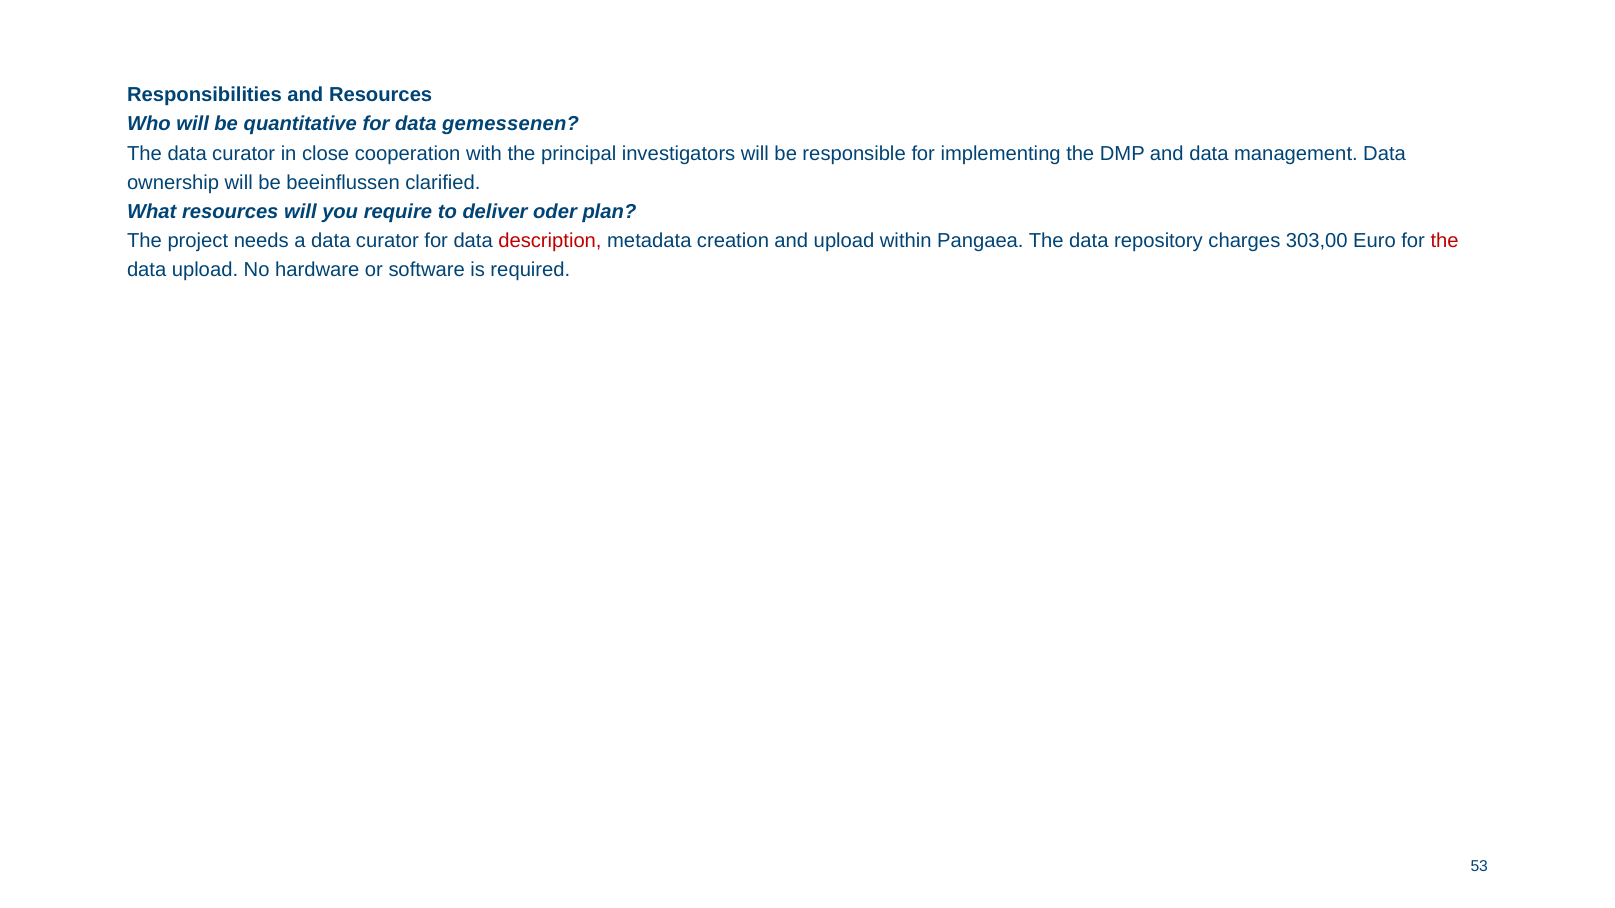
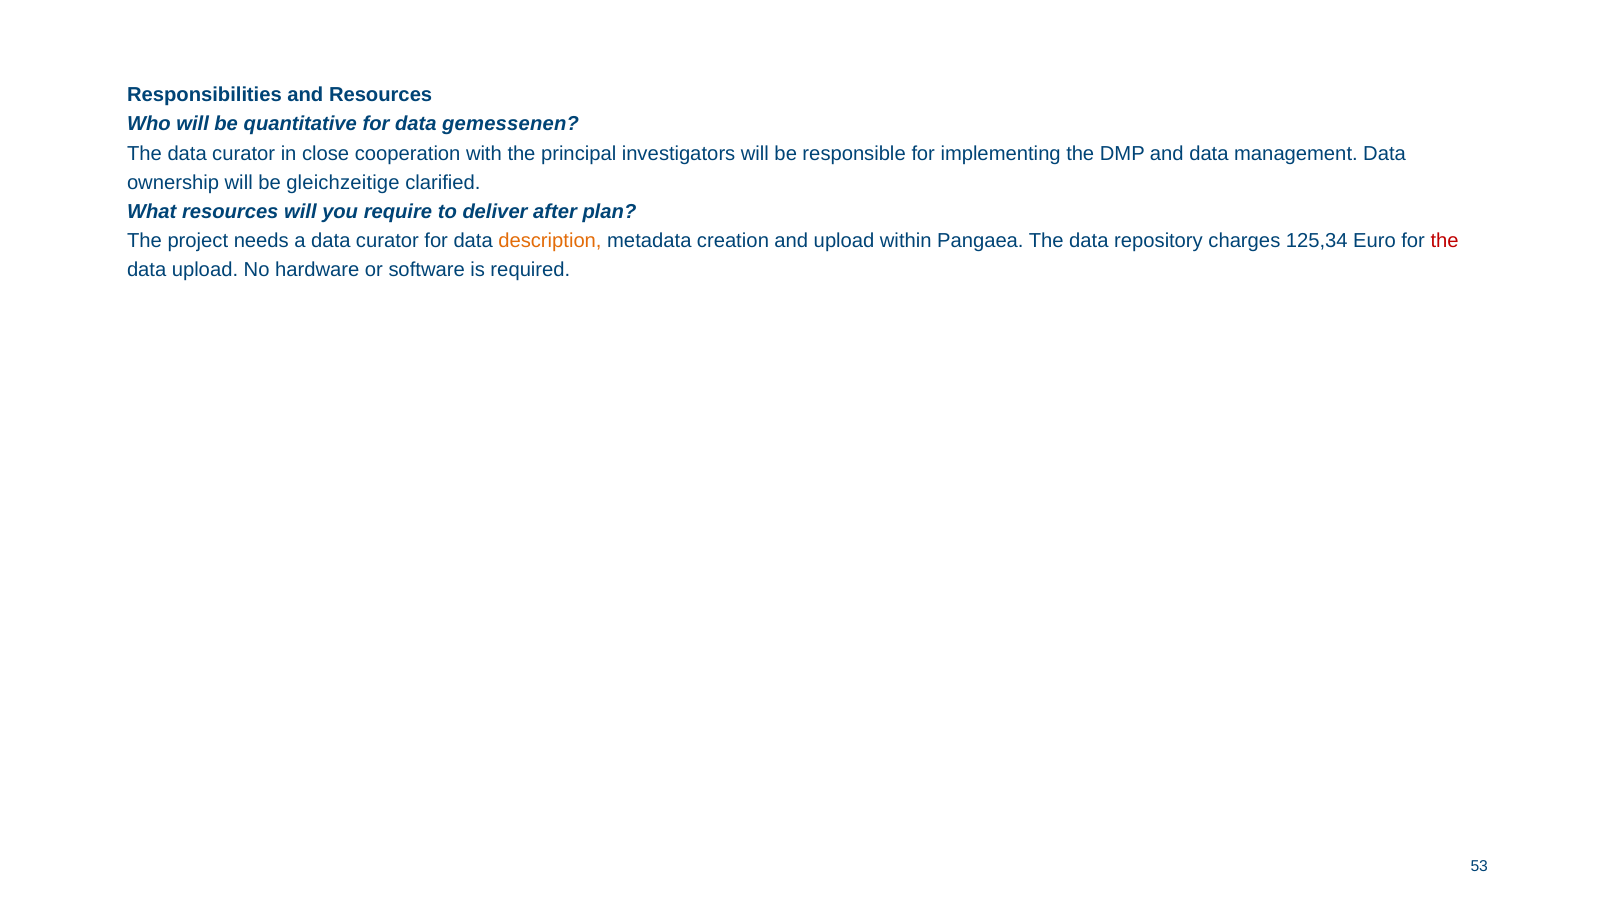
beeinflussen: beeinflussen -> gleichzeitige (343, 183)
oder: oder -> after (555, 212)
description colour: red -> orange (550, 241)
303,00: 303,00 -> 125,34 (1317, 241)
